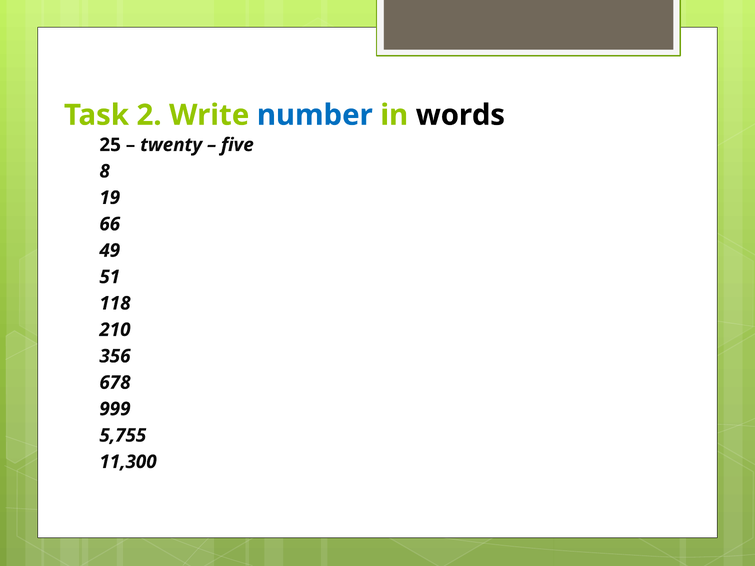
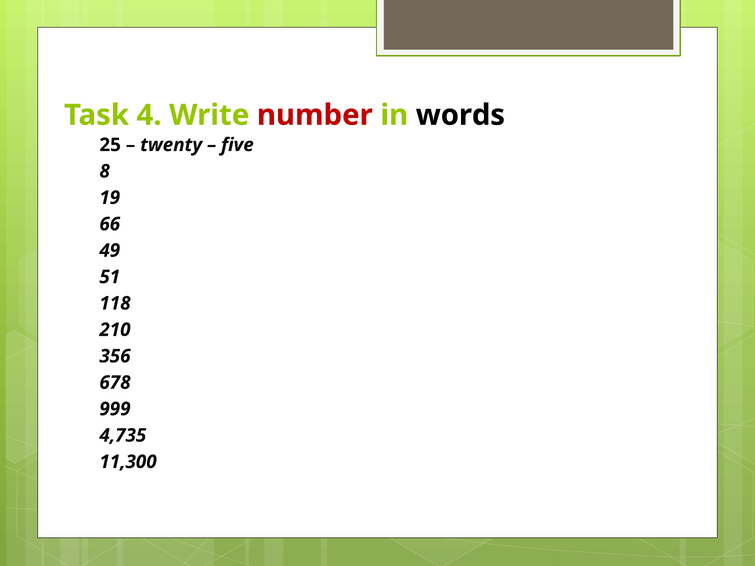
2: 2 -> 4 (149, 115)
number colour: blue -> red (315, 115)
5,755: 5,755 -> 4,735 (123, 436)
